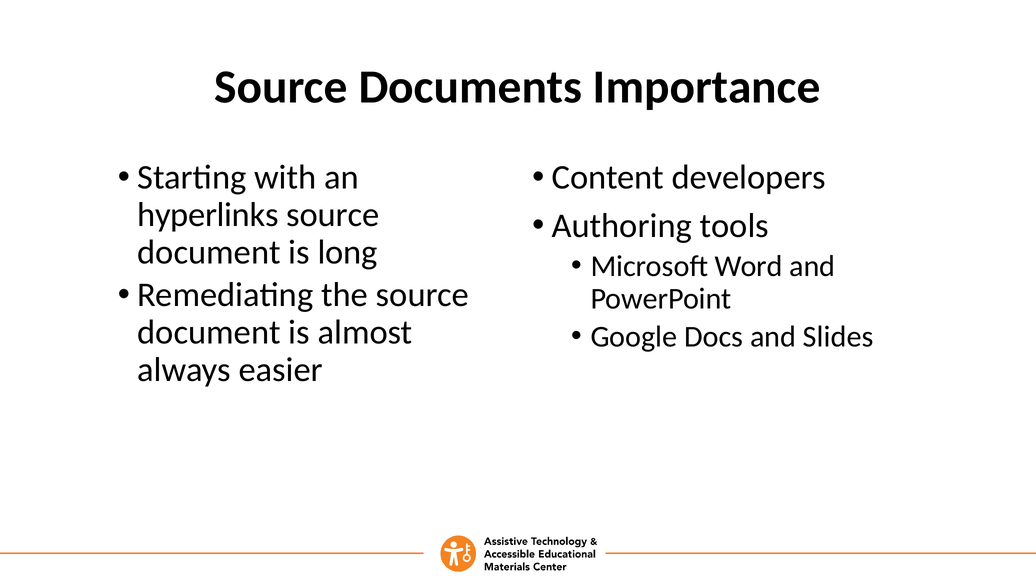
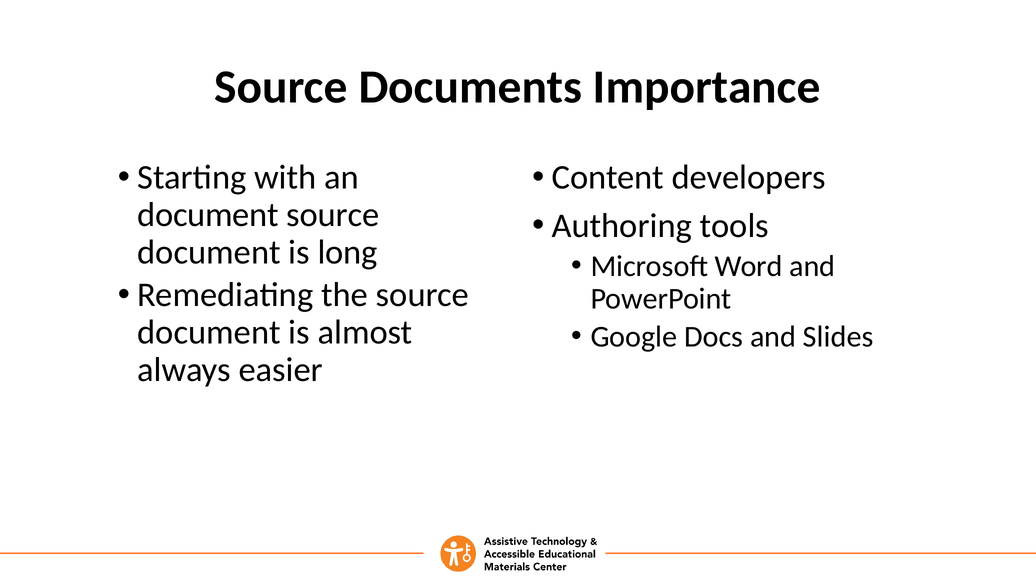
hyperlinks: hyperlinks -> document (208, 215)
